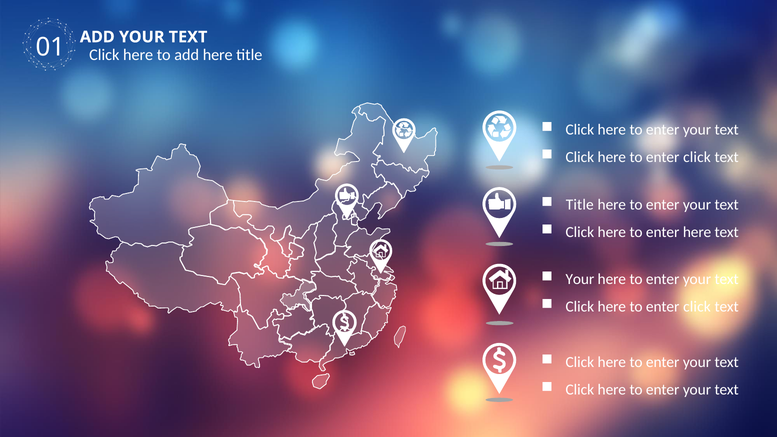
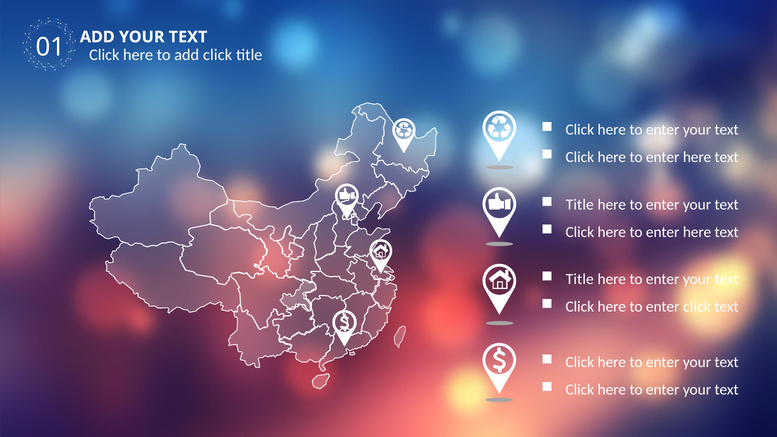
add here: here -> click (218, 55)
click: click -> here (697, 157)
Your: Your -> Title (580, 279)
